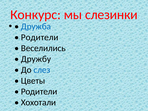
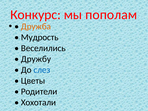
слезинки: слезинки -> пополам (111, 15)
Дружба colour: blue -> orange (36, 26)
Родители: Родители -> Мудрость (40, 37)
